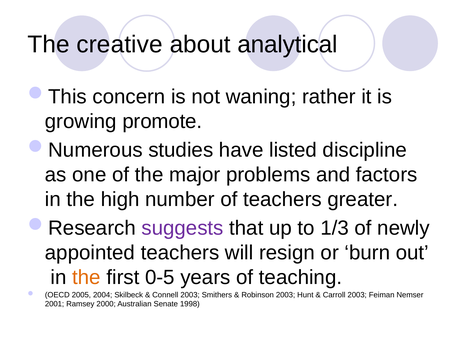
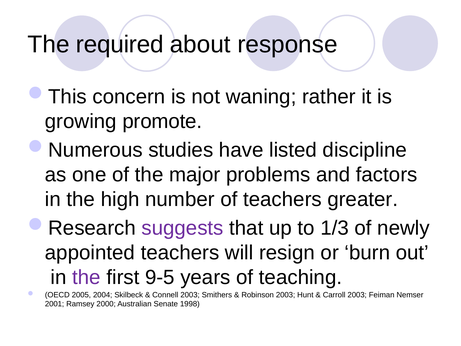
creative: creative -> required (120, 44)
analytical: analytical -> response (287, 44)
the colour: orange -> purple (86, 277)
0-5: 0-5 -> 9-5 (160, 277)
